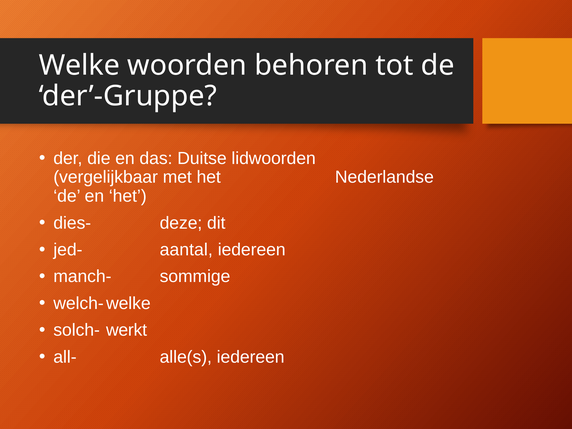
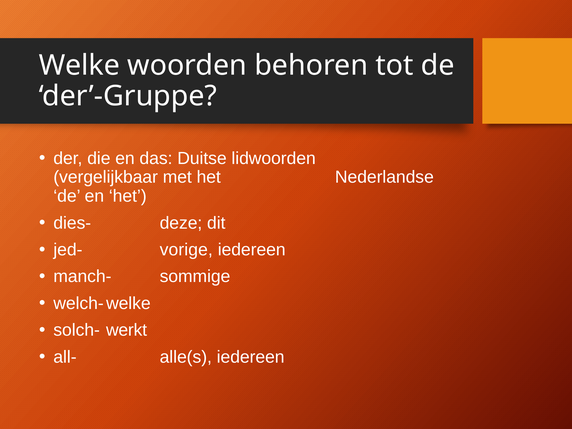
aantal: aantal -> vorige (186, 250)
